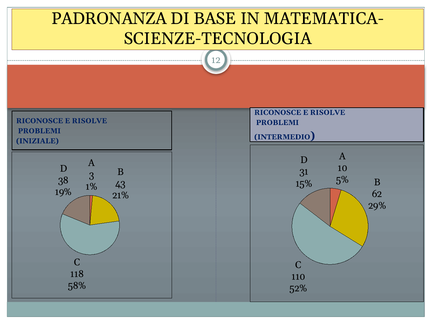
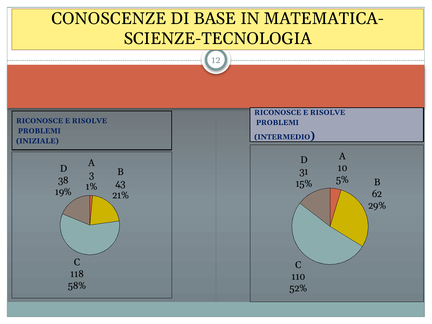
PADRONANZA: PADRONANZA -> CONOSCENZE (109, 19)
